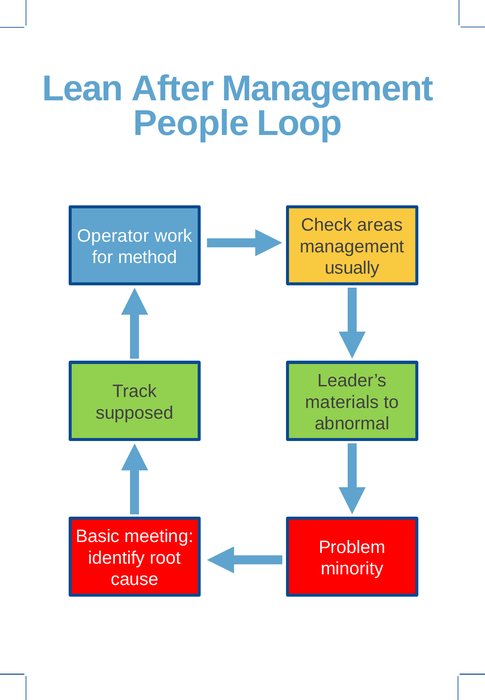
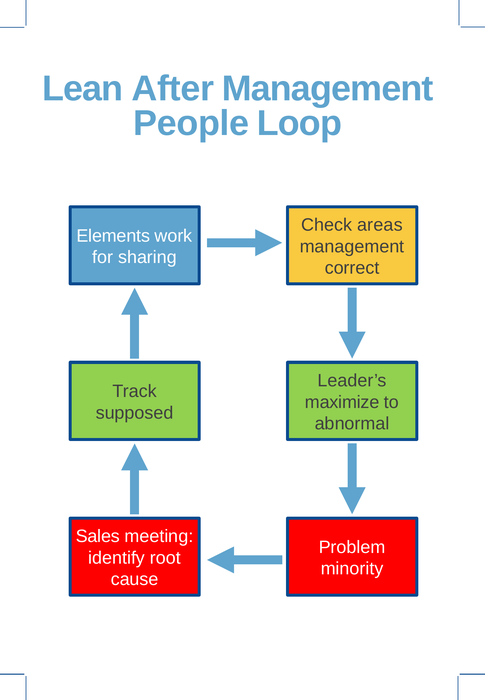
Operator: Operator -> Elements (113, 236)
method: method -> sharing (147, 257)
usually: usually -> correct (352, 268)
materials: materials -> maximize (342, 402)
Basic: Basic -> Sales (98, 537)
